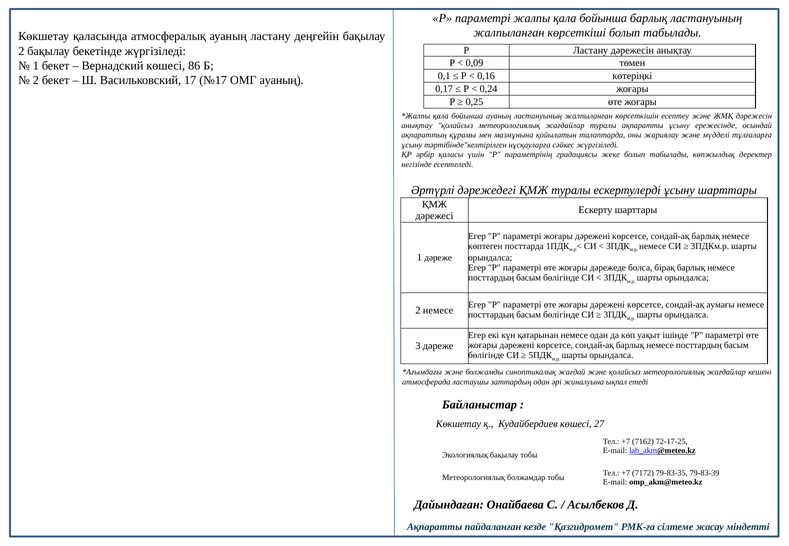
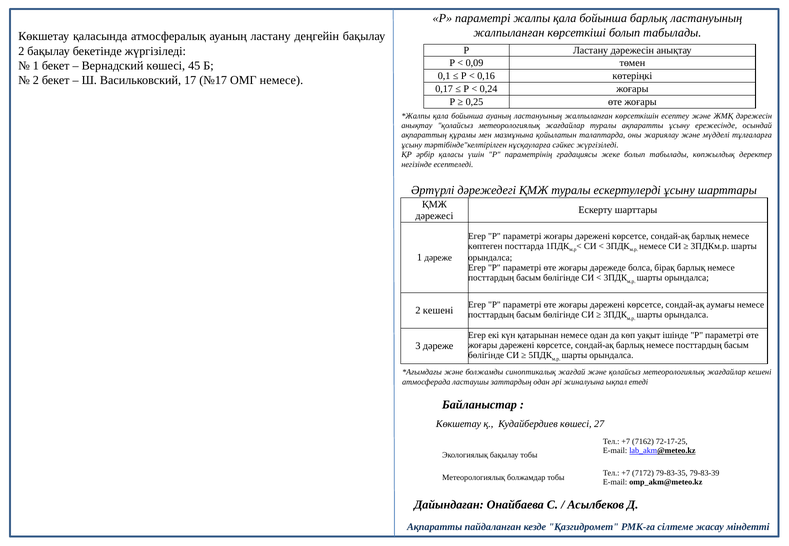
86: 86 -> 45 (194, 66)
ОМГ ауаның: ауаның -> немесе (281, 80)
2 немесе: немесе -> кешені (438, 311)
